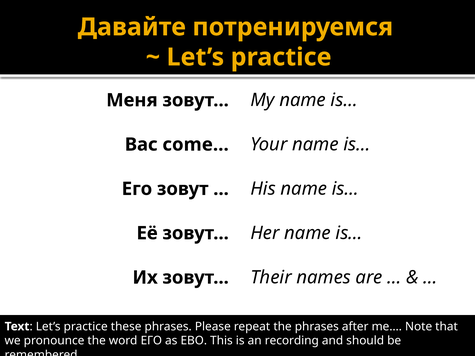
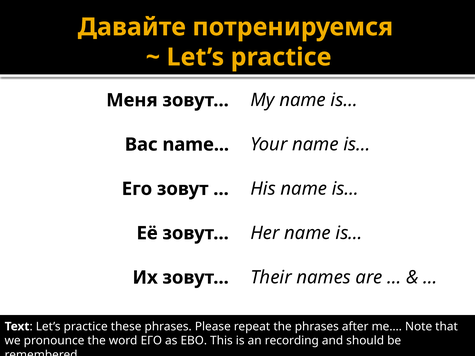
Вас come: come -> name (196, 145)
